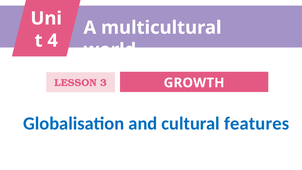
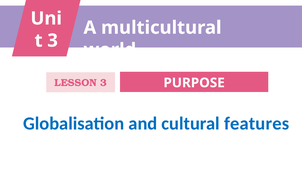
4: 4 -> 3 (53, 41)
GROWTH: GROWTH -> PURPOSE (194, 83)
